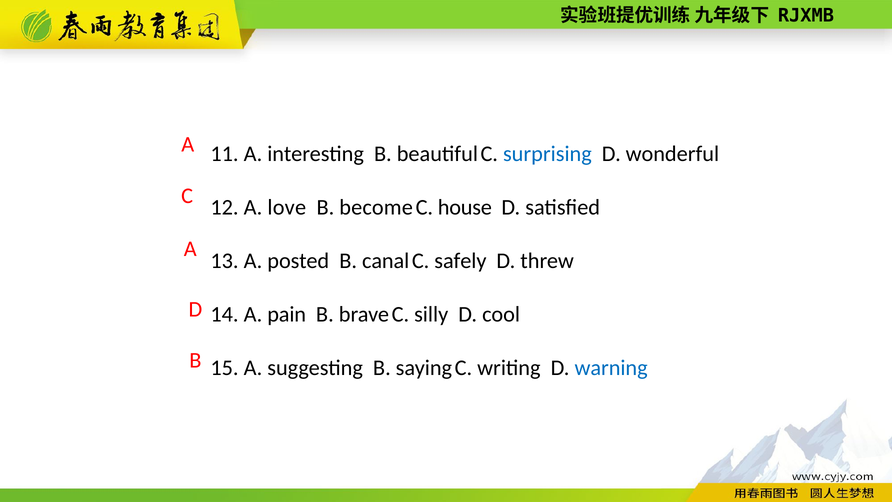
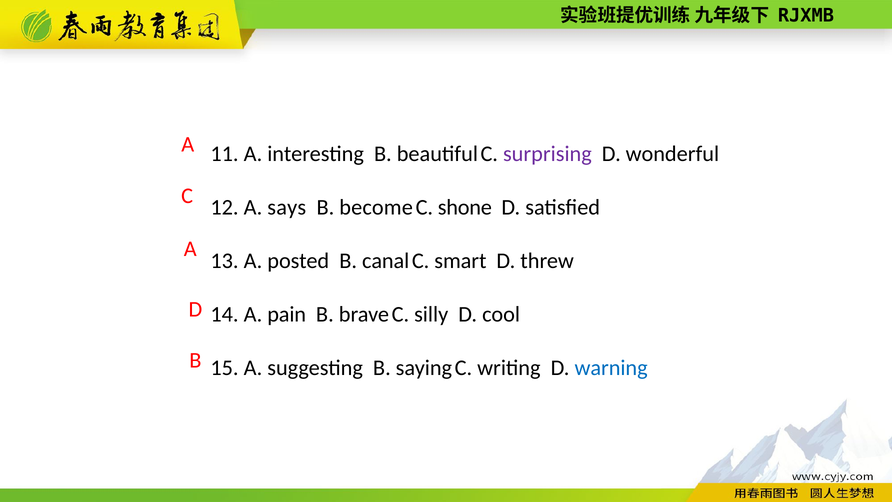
surprising colour: blue -> purple (547, 154)
love: love -> says (287, 207)
house: house -> shone (465, 207)
safely: safely -> smart (460, 261)
